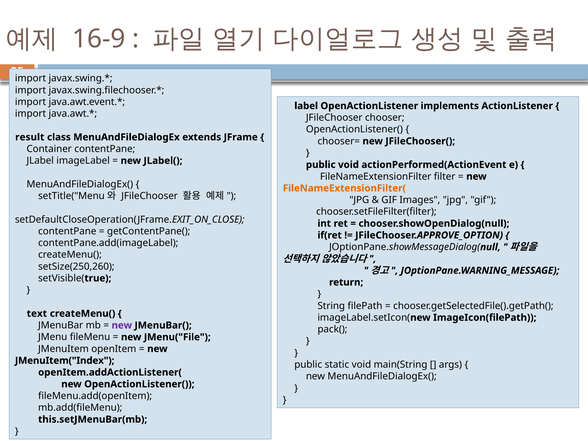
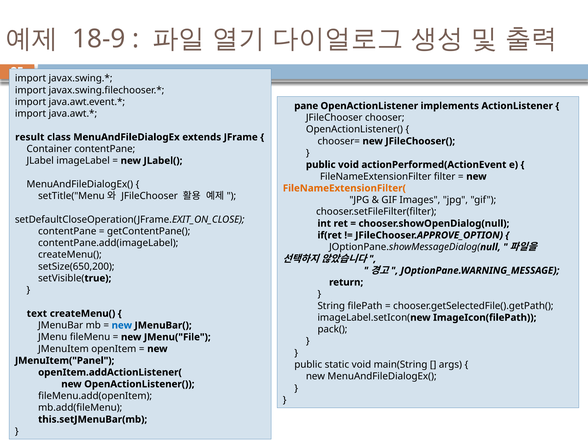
16-9: 16-9 -> 18-9 (99, 39)
label: label -> pane (306, 106)
setSize(250,260: setSize(250,260 -> setSize(650,200 (76, 267)
new colour: purple -> blue (122, 325)
JMenuItem("Index: JMenuItem("Index -> JMenuItem("Panel (65, 361)
